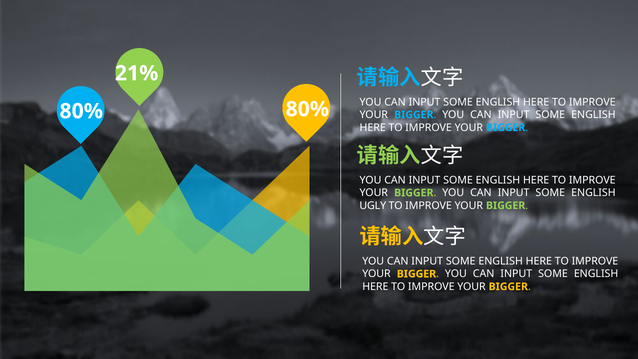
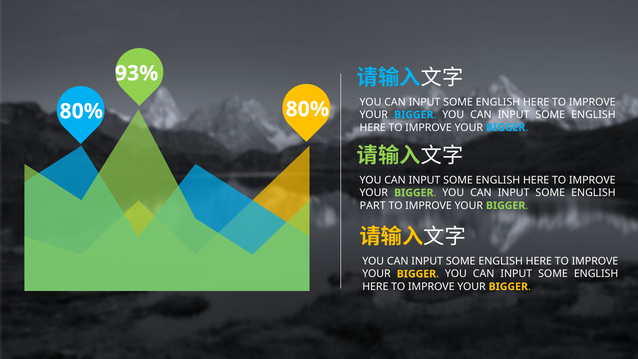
21%: 21% -> 93% (137, 73)
UGLY: UGLY -> PART (373, 205)
